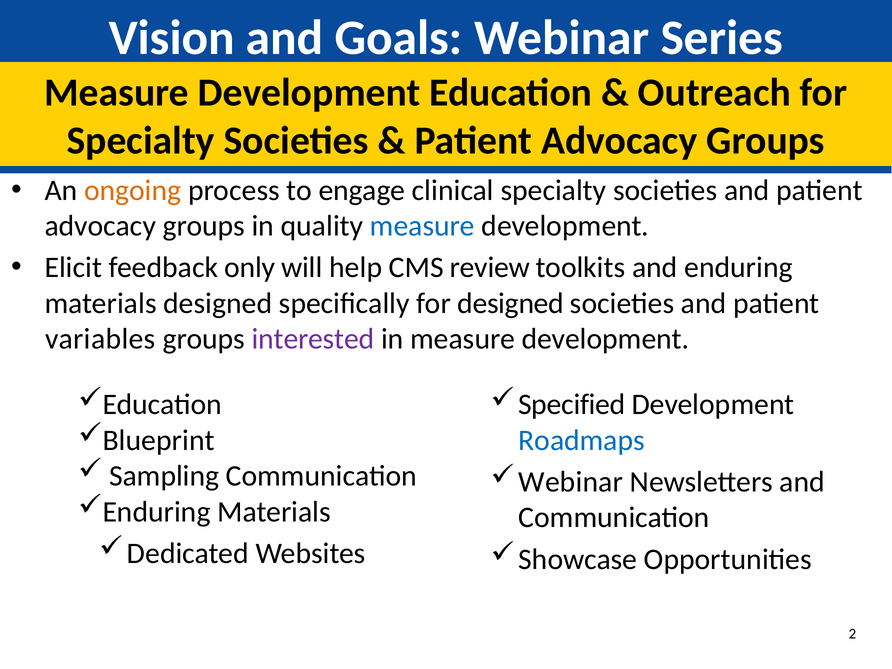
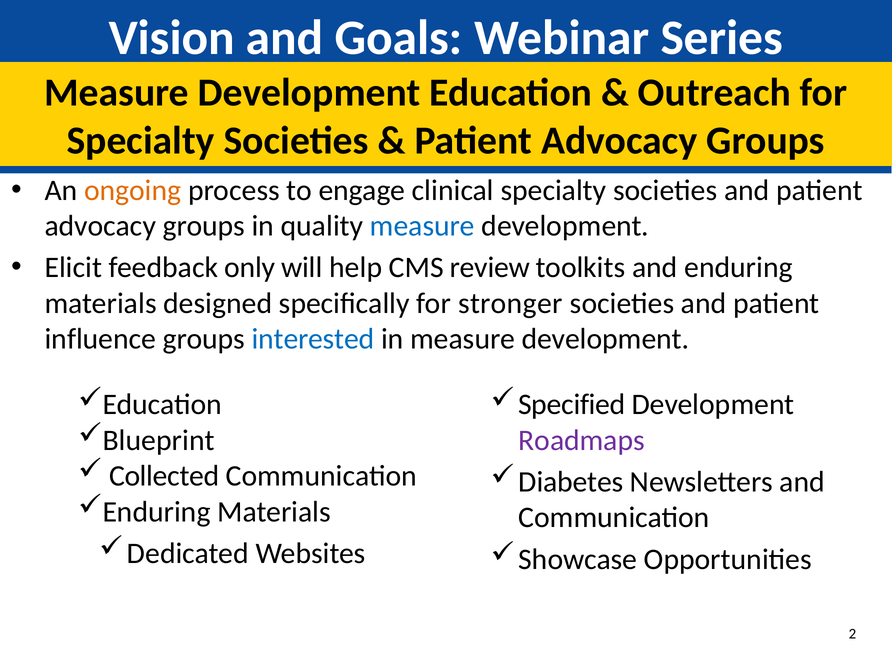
for designed: designed -> stronger (510, 303)
variables: variables -> influence (100, 339)
interested colour: purple -> blue (313, 339)
Roadmaps colour: blue -> purple (582, 440)
Sampling: Sampling -> Collected (164, 476)
Webinar: Webinar -> Diabetes (571, 482)
